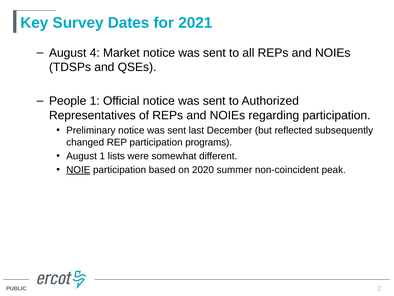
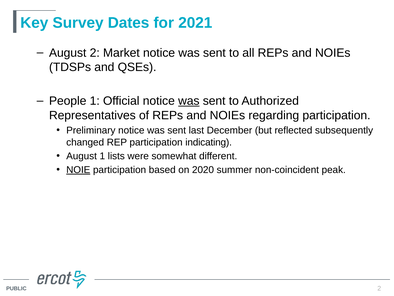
August 4: 4 -> 2 (95, 53)
was underline: none -> present (189, 101)
programs: programs -> indicating (209, 142)
